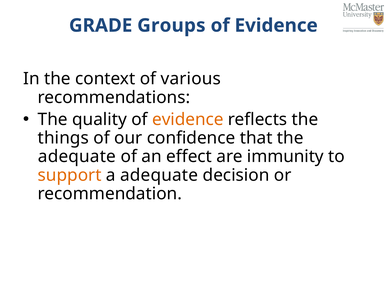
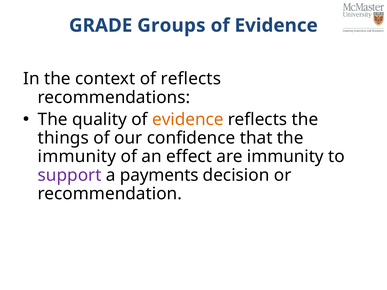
of various: various -> reflects (191, 79)
adequate: adequate -> immunity (77, 157)
support colour: orange -> purple (70, 175)
a adequate: adequate -> payments (159, 175)
